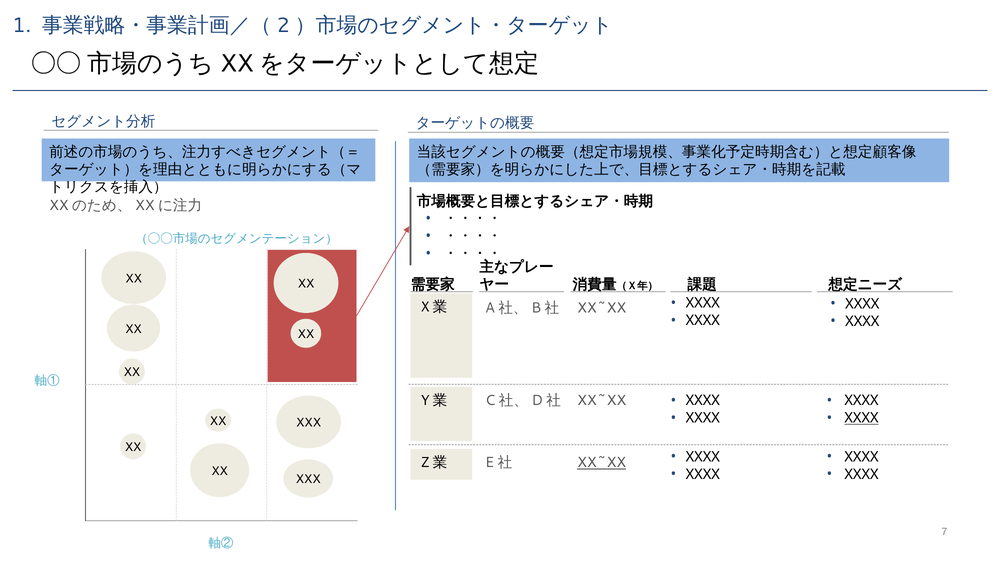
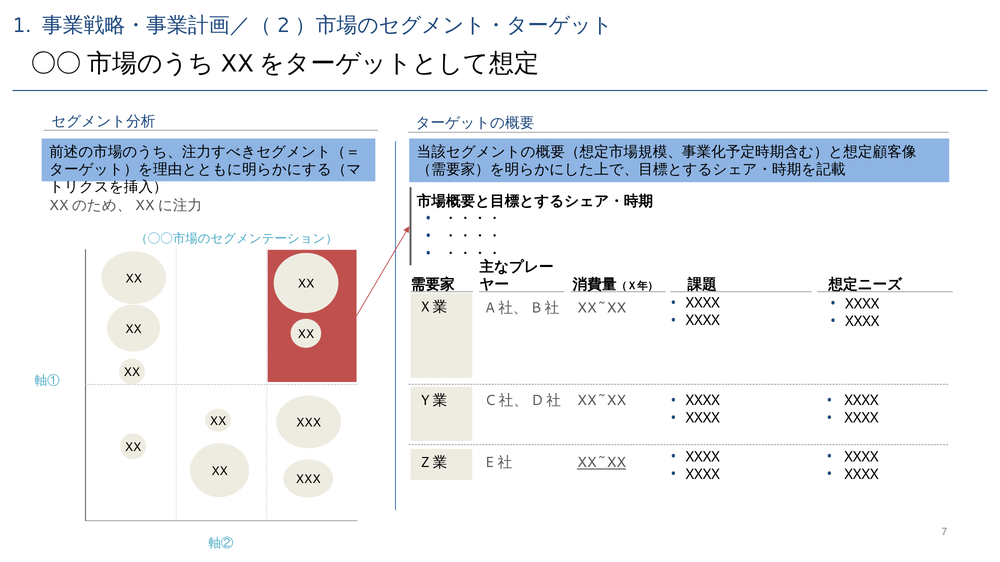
XXXX underline: present -> none (862, 418)
